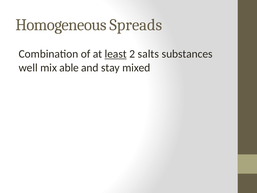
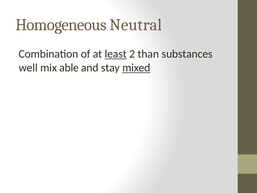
Spreads: Spreads -> Neutral (136, 25)
salts: salts -> than (148, 54)
mixed underline: none -> present (136, 68)
